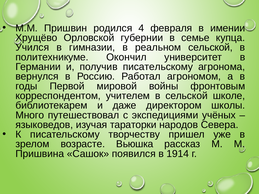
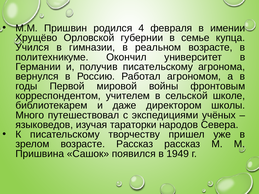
реальном сельской: сельской -> возрасте (210, 47)
возрасте Вьюшка: Вьюшка -> Рассказ (135, 144)
1914: 1914 -> 1949 (178, 154)
